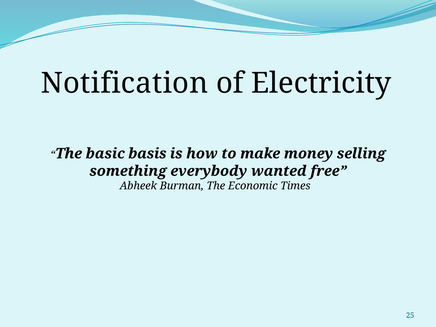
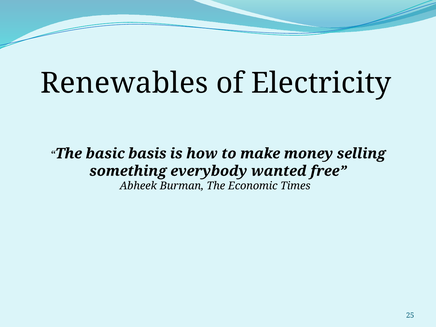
Notification: Notification -> Renewables (124, 83)
